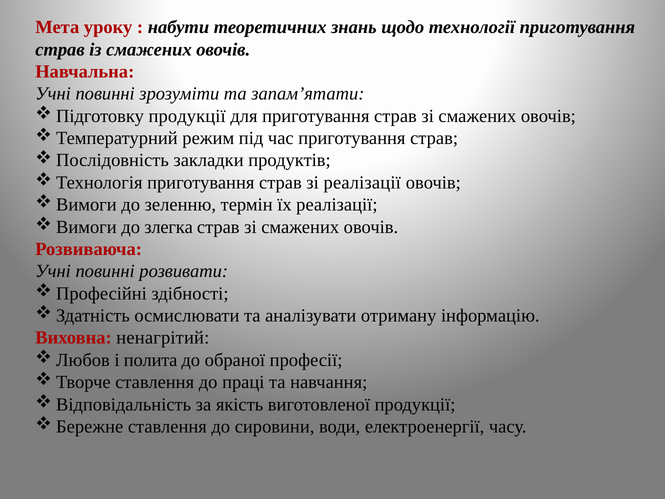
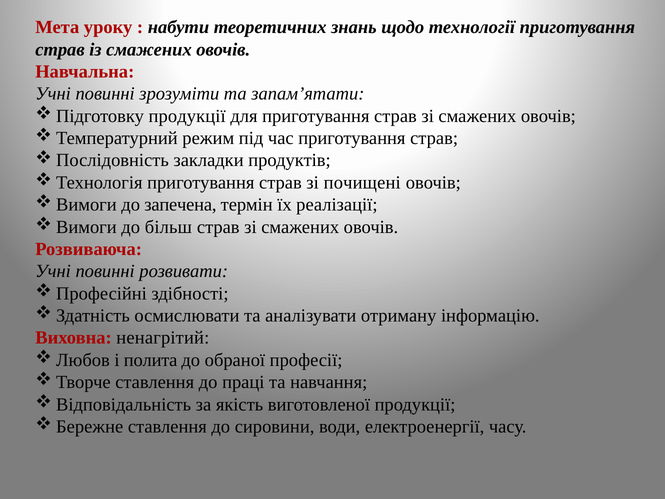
зі реалізації: реалізації -> почищені (362, 182)
зеленню: зеленню -> запечена (180, 205)
злегка: злегка -> більш (168, 227)
